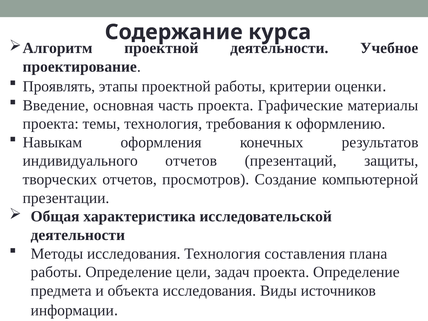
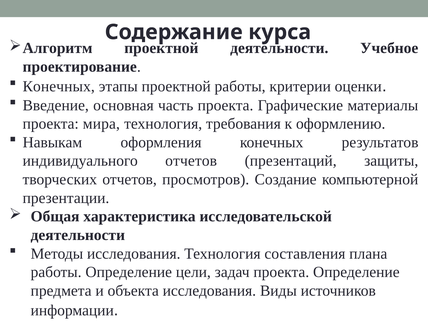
Проявлять: Проявлять -> Конечных (59, 86)
темы: темы -> мира (101, 124)
